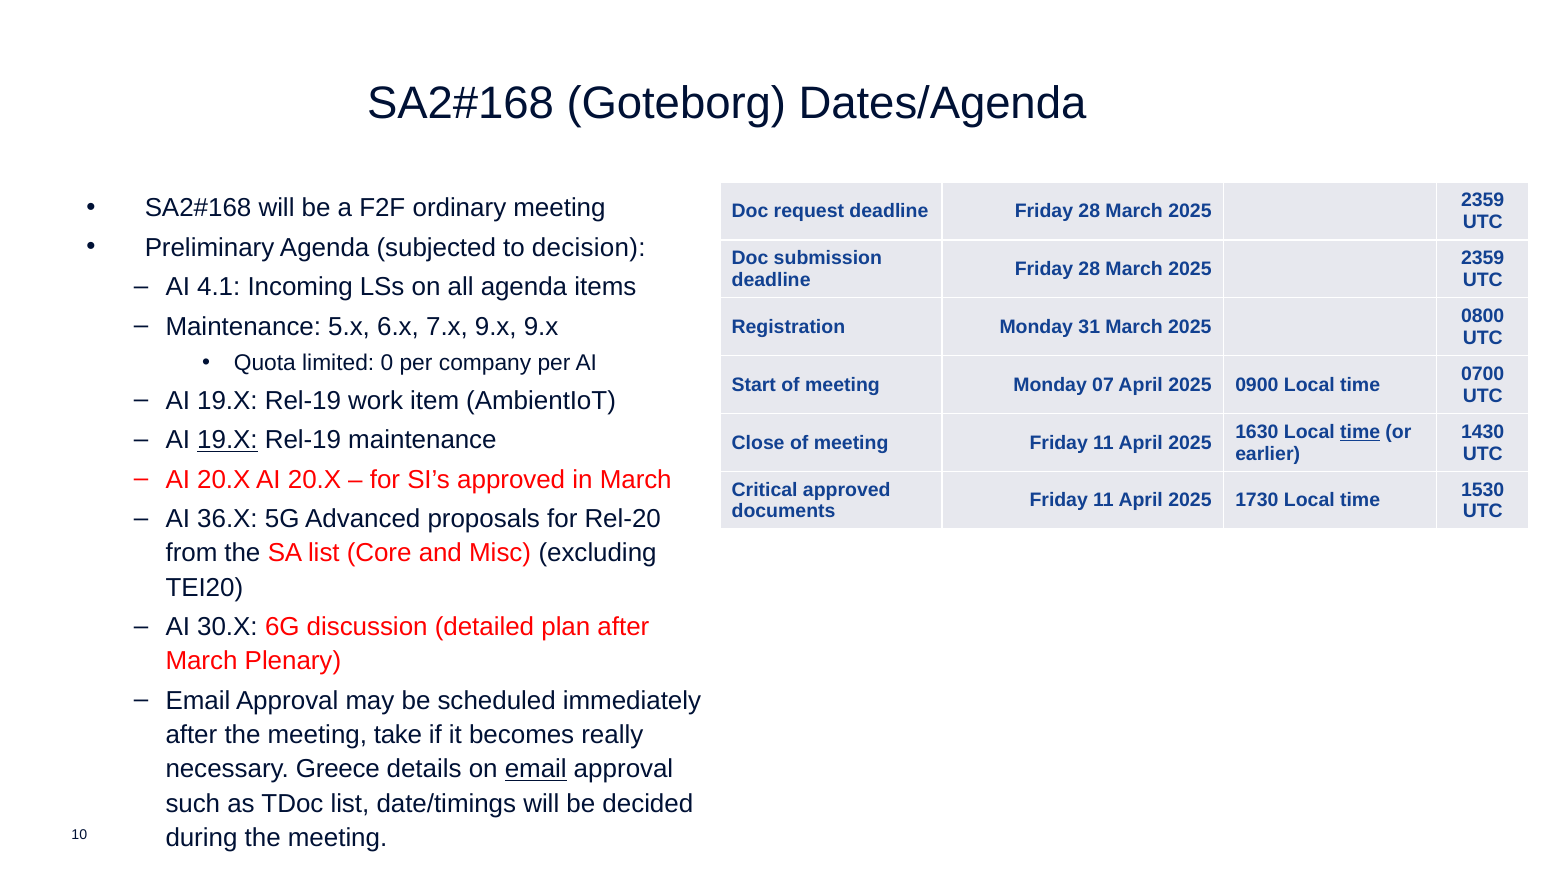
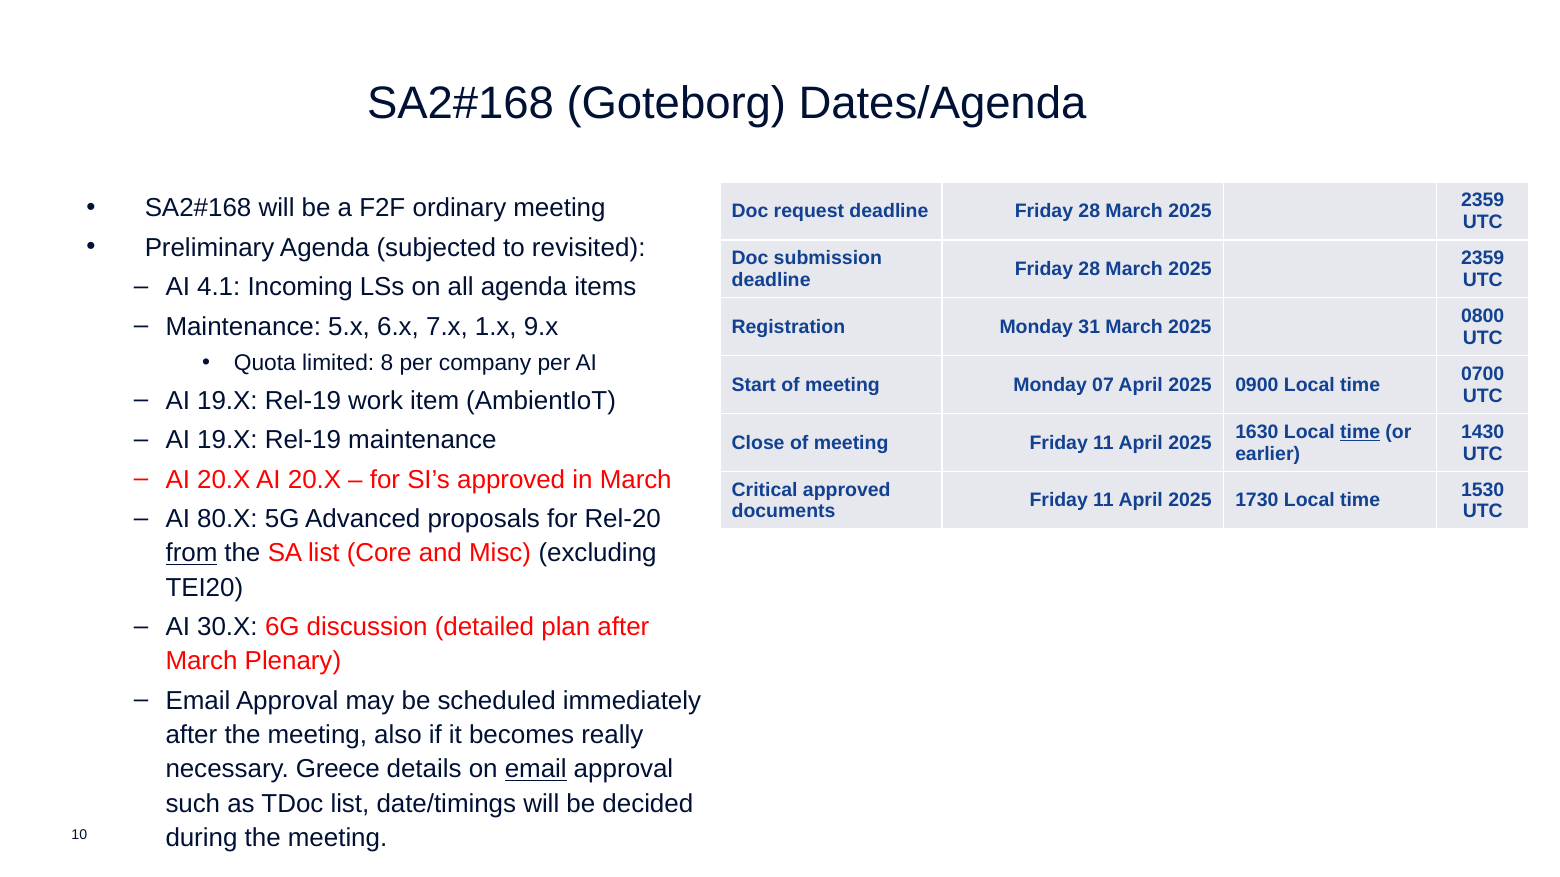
decision: decision -> revisited (589, 248)
7.x 9.x: 9.x -> 1.x (496, 327)
0: 0 -> 8 (387, 363)
19.X underline: present -> none (227, 440)
36.X: 36.X -> 80.X (227, 519)
from underline: none -> present (192, 554)
take: take -> also (398, 735)
